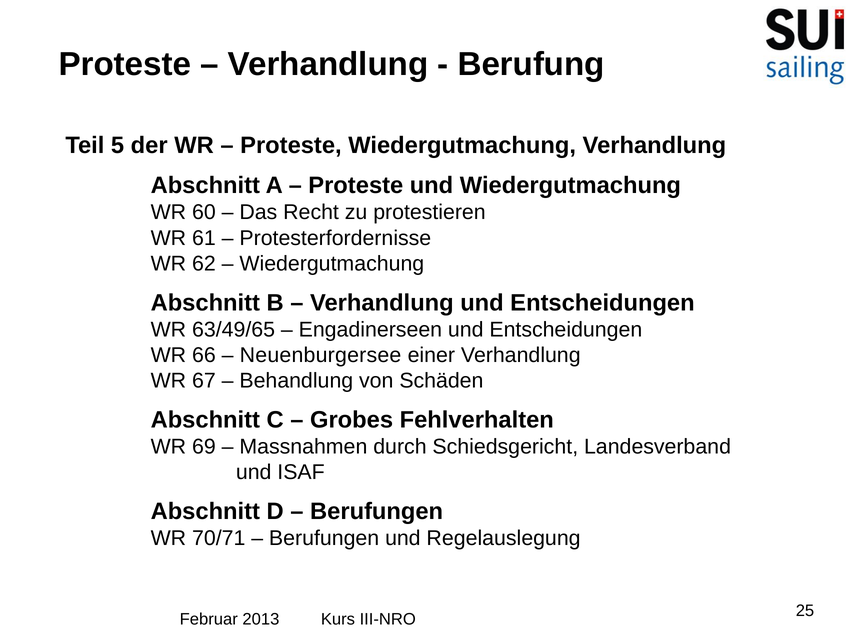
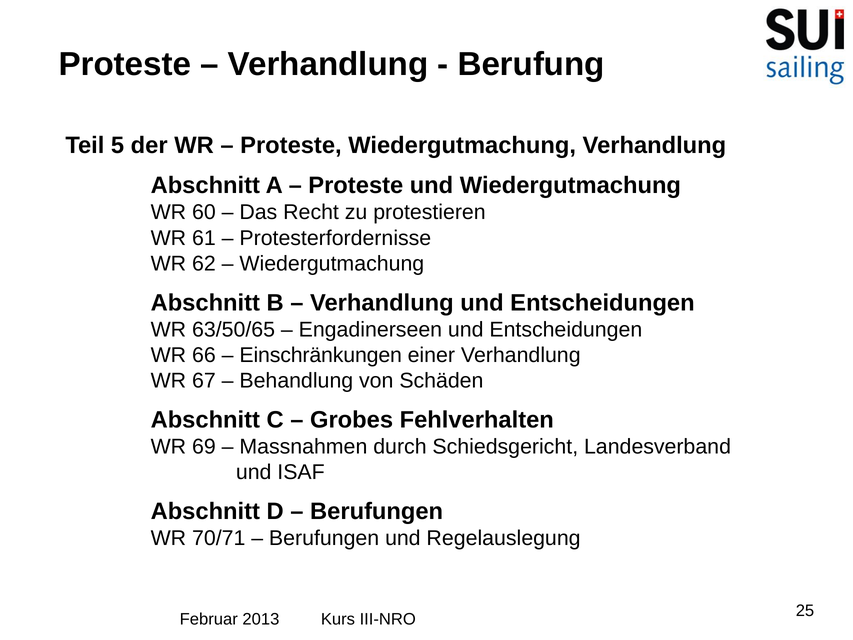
63/49/65: 63/49/65 -> 63/50/65 (234, 329)
Neuenburgersee: Neuenburgersee -> Einschränkungen (321, 355)
